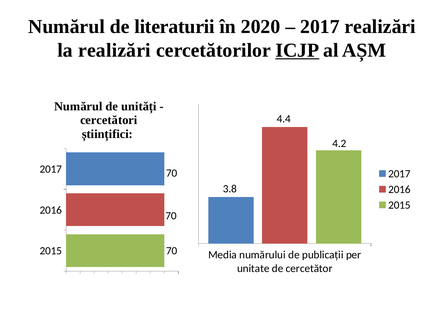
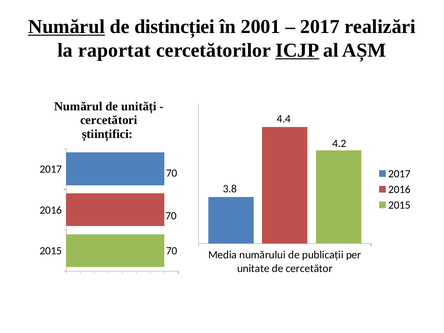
Numărul underline: none -> present (66, 27)
literaturii: literaturii -> distincției (175, 27)
2020: 2020 -> 2001 (261, 27)
la realizări: realizări -> raportat (114, 50)
